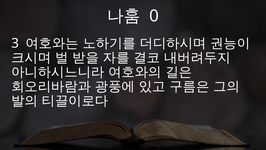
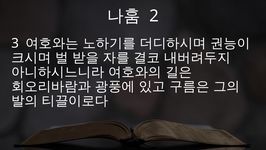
0: 0 -> 2 (154, 16)
